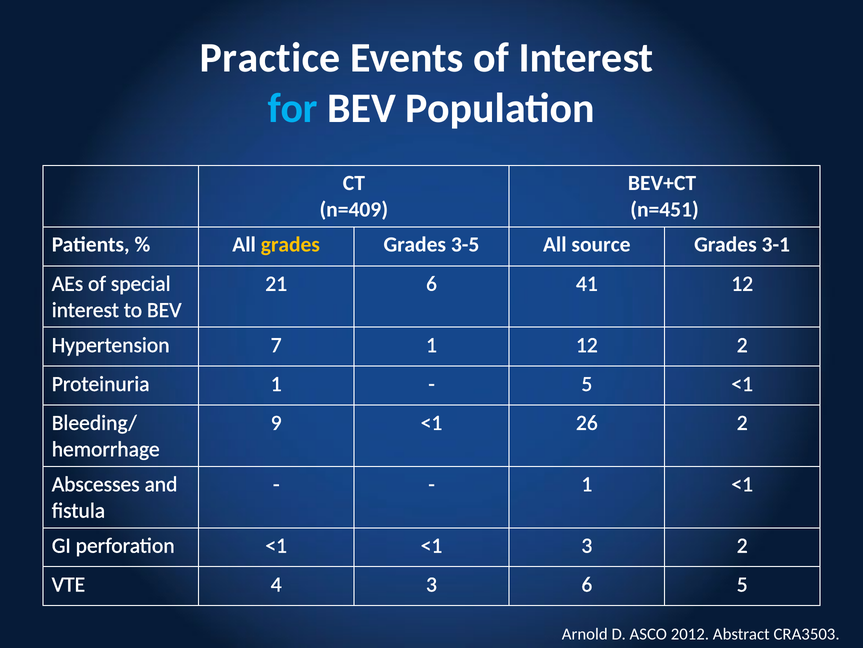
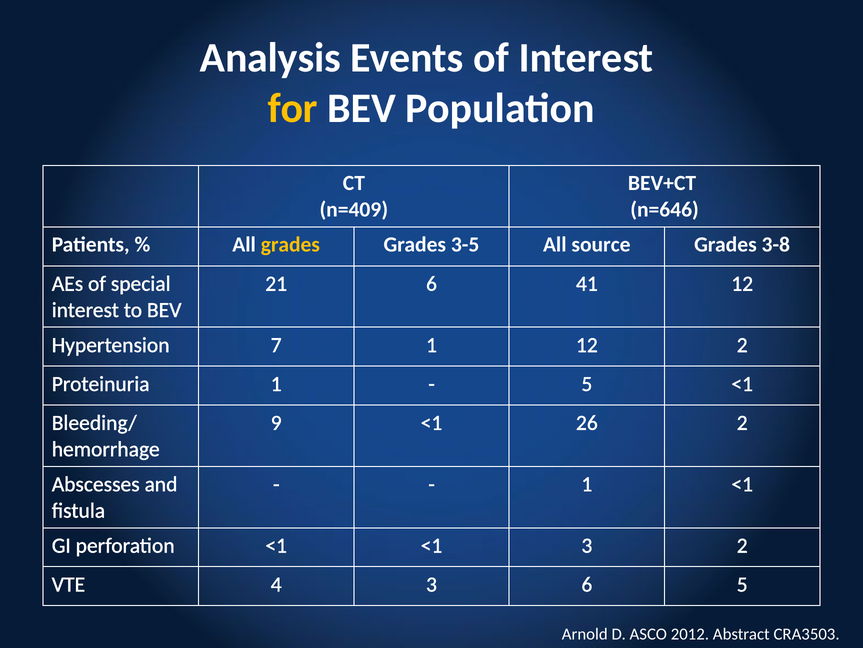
Practice: Practice -> Analysis (270, 58)
for colour: light blue -> yellow (293, 108)
n=451: n=451 -> n=646 (665, 209)
3-1: 3-1 -> 3-8 (776, 244)
